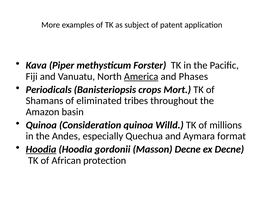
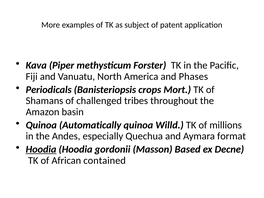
America underline: present -> none (141, 76)
eliminated: eliminated -> challenged (99, 101)
Consideration: Consideration -> Automatically (90, 125)
Masson Decne: Decne -> Based (188, 149)
protection: protection -> contained (105, 160)
